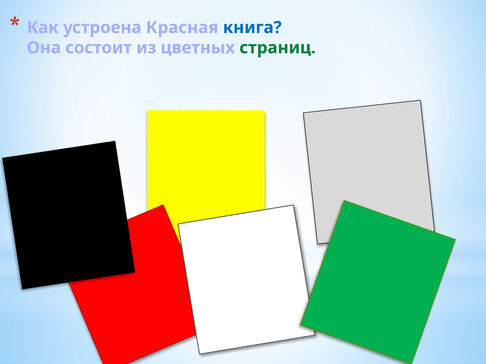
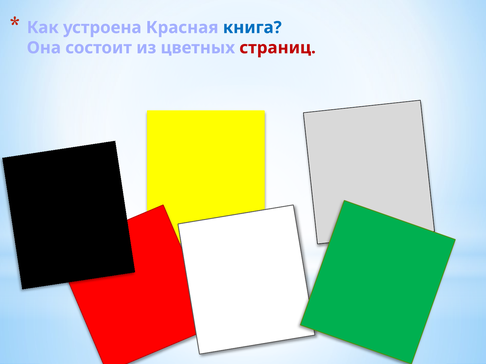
страниц colour: green -> red (278, 48)
